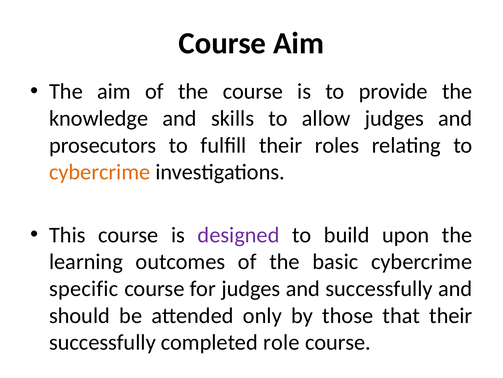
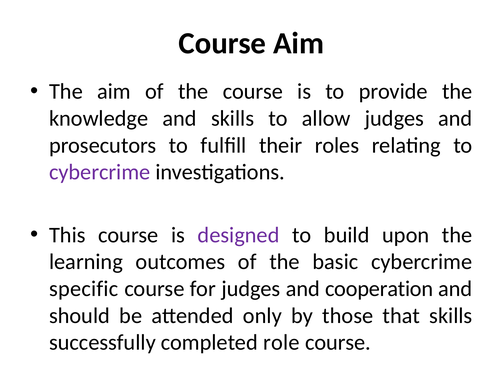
cybercrime colour: orange -> purple (100, 172)
and successfully: successfully -> cooperation (379, 288)
that their: their -> skills (451, 315)
